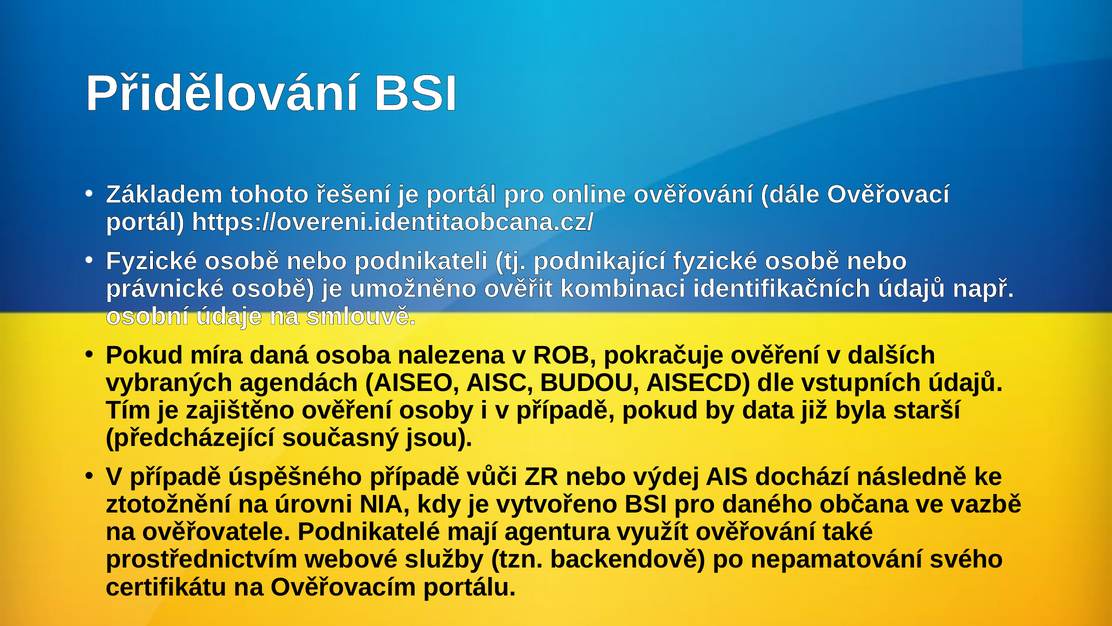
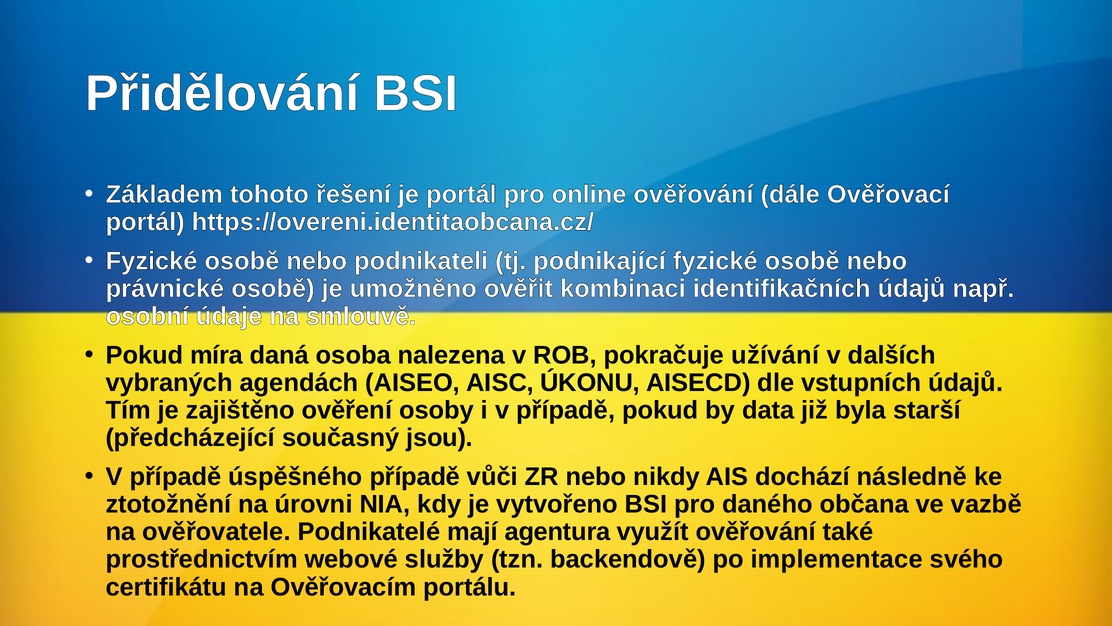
pokračuje ověření: ověření -> užívání (775, 355)
BUDOU: BUDOU -> ÚKONU (590, 382)
výdej: výdej -> nikdy (667, 477)
nepamatování: nepamatování -> implementace (837, 559)
